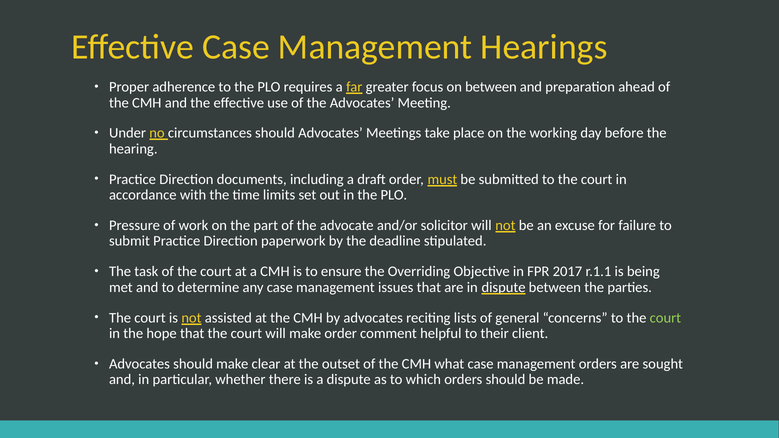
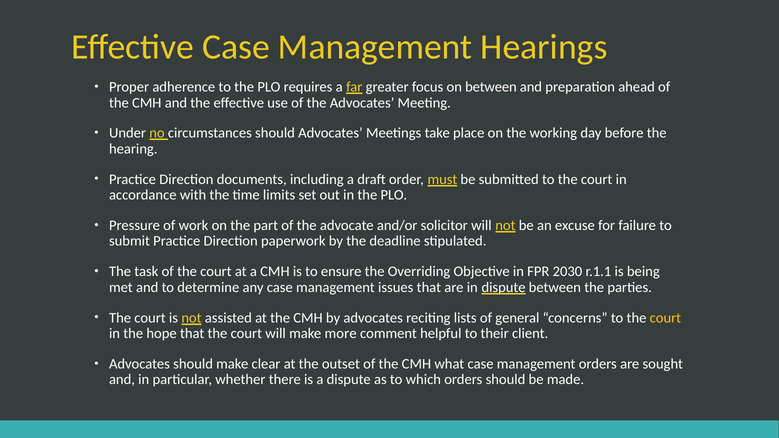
2017: 2017 -> 2030 (567, 272)
court colour: light green -> yellow (665, 318)
make order: order -> more (341, 334)
